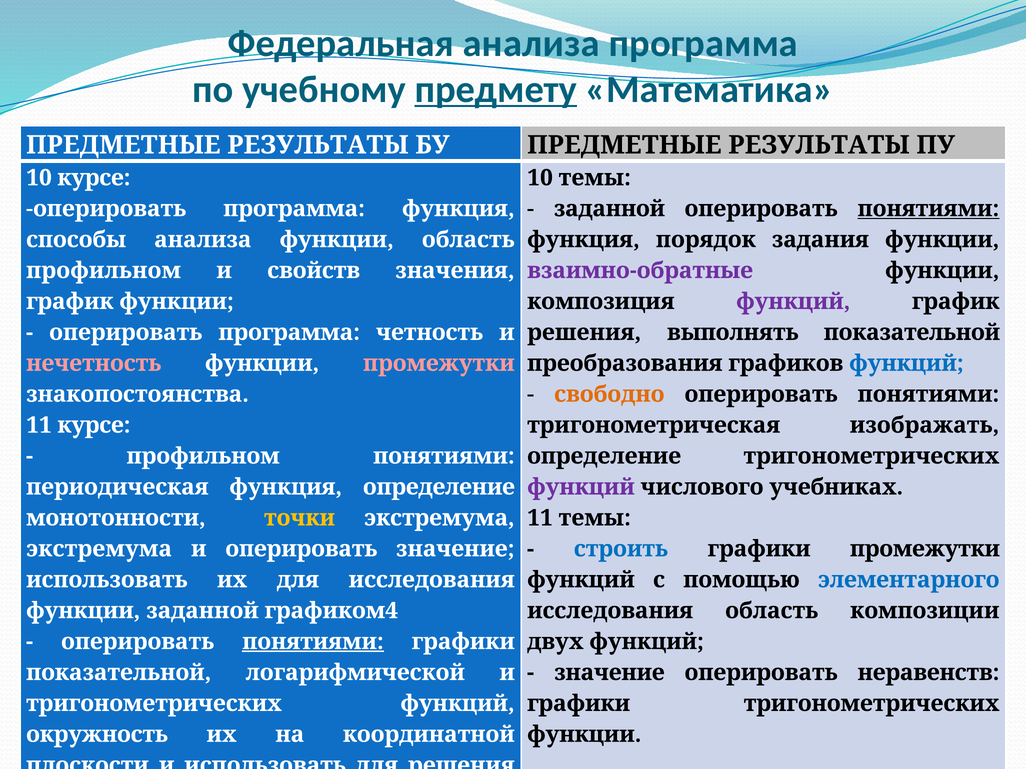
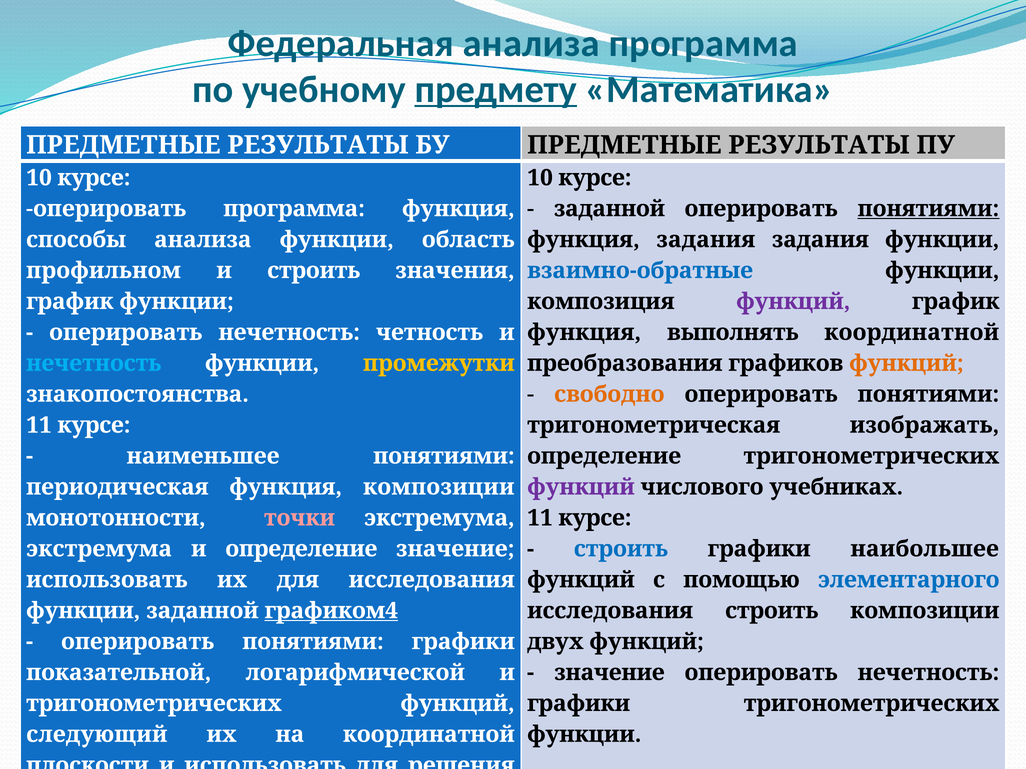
темы: темы -> курсе (595, 178)
функция порядок: порядок -> задания (706, 240)
и свойств: свойств -> строить (314, 271)
взаимно-обратные colour: purple -> blue (640, 271)
программа: программа -> нечетность (289, 333)
решения: решения -> функция (584, 333)
выполнять показательной: показательной -> координатной (912, 333)
нечетность colour: pink -> light blue (94, 364)
промежутки colour: pink -> yellow (439, 364)
функций colour: blue -> orange (906, 364)
профильном: профильном -> наименьшее (203, 456)
функция определение: определение -> композиции (439, 487)
точки colour: yellow -> pink (300, 518)
темы: темы -> курсе (595, 518)
и оперировать: оперировать -> определение (301, 549)
графики промежутки: промежутки -> наибольшее (925, 549)
графиком4 underline: none -> present (331, 611)
исследования область: область -> строить (772, 611)
понятиями underline: present -> none (313, 642)
неравенств: неравенств -> нечетность (928, 673)
окружность: окружность -> следующий (97, 735)
